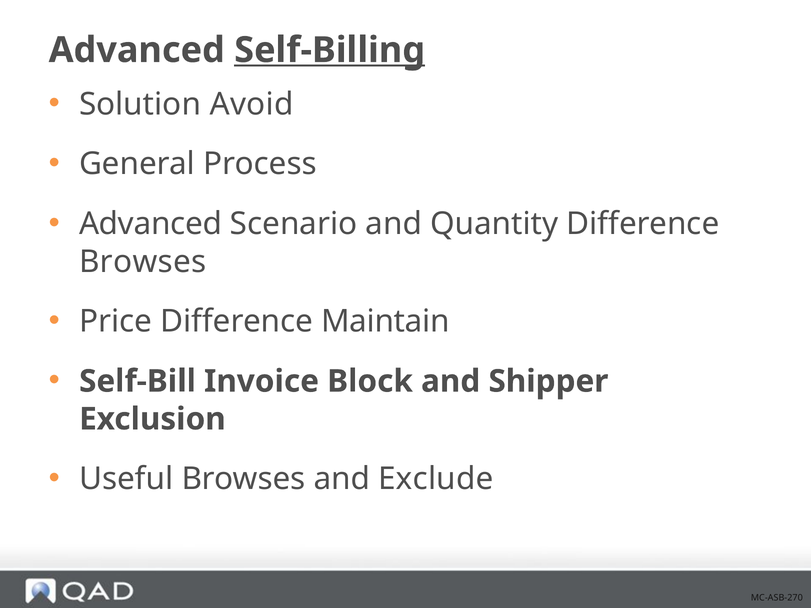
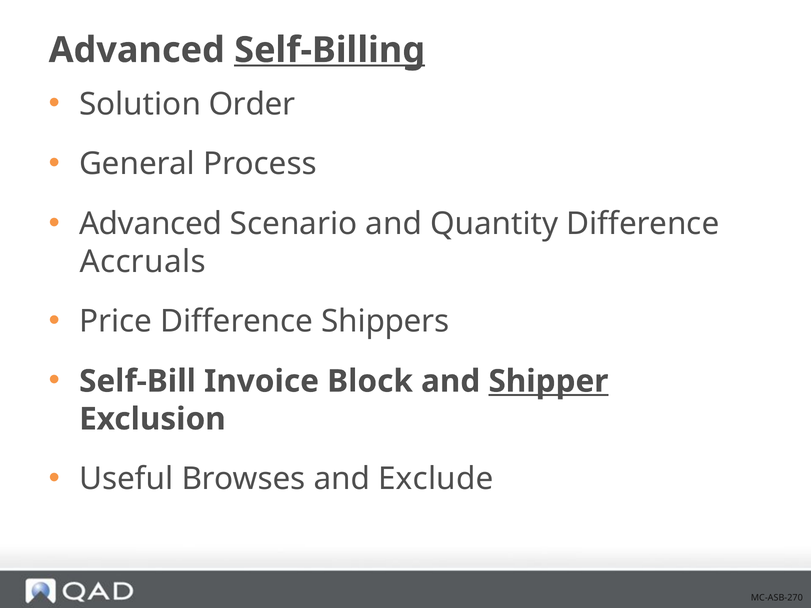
Avoid: Avoid -> Order (252, 104)
Browses: Browses -> Accruals (143, 262)
Maintain: Maintain -> Shippers (385, 322)
Shipper underline: none -> present (548, 381)
